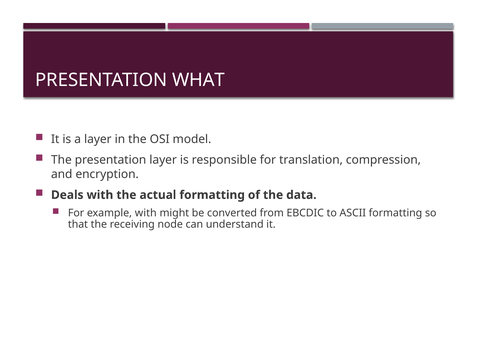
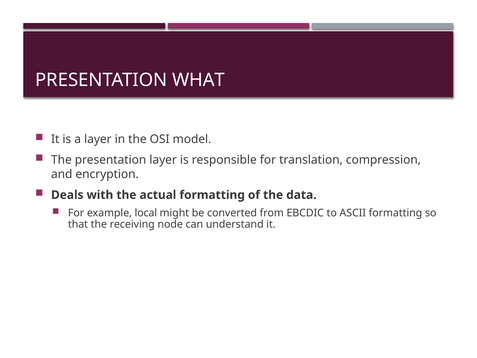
example with: with -> local (146, 213)
